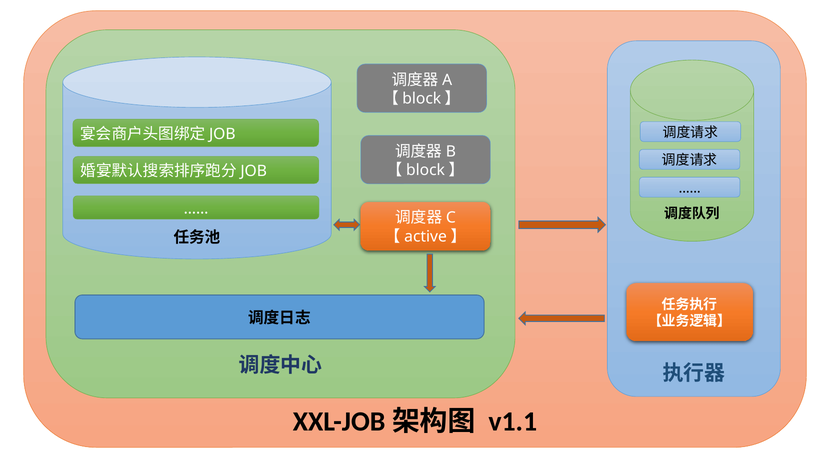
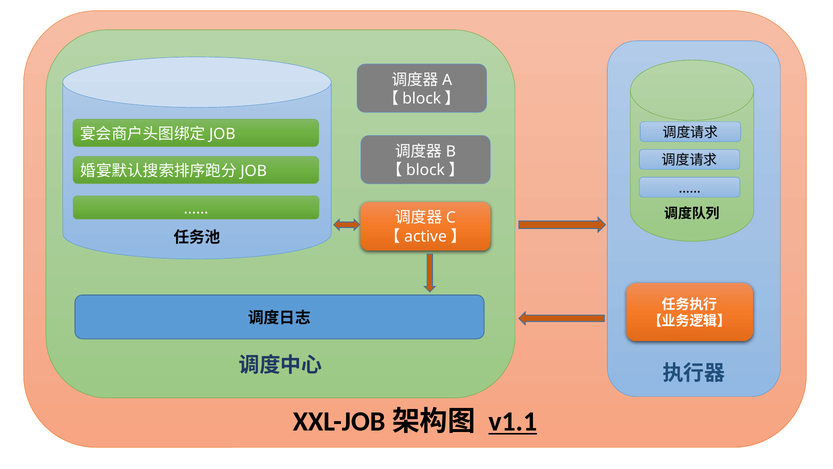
v1.1 underline: none -> present (513, 421)
